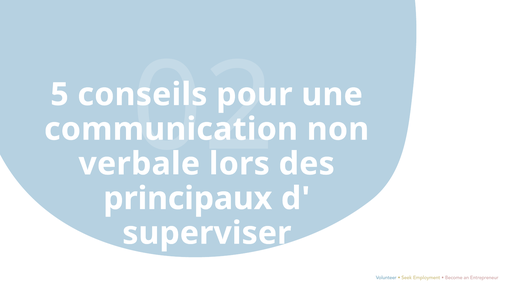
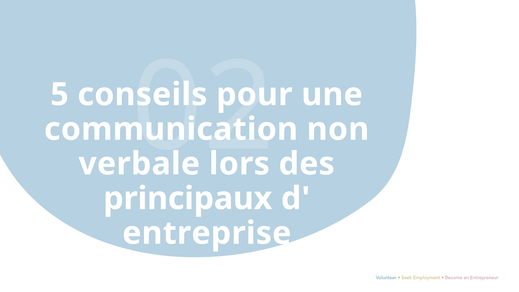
superviser: superviser -> entreprise (207, 233)
